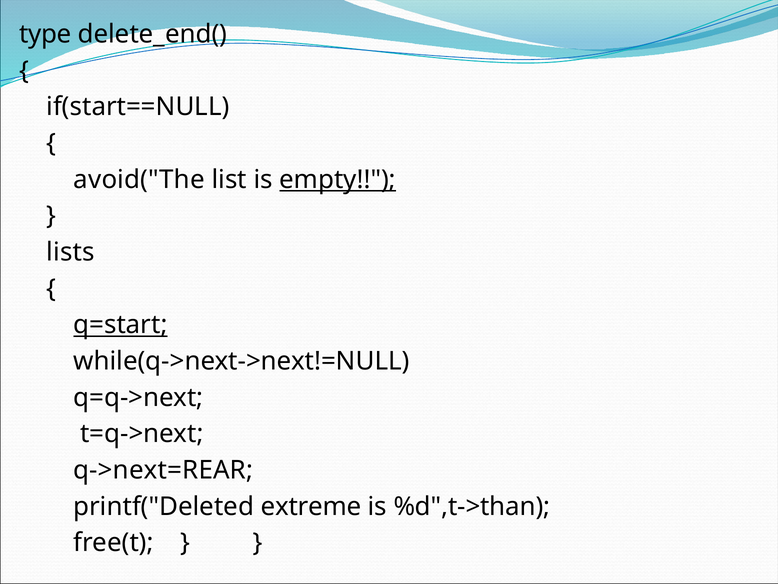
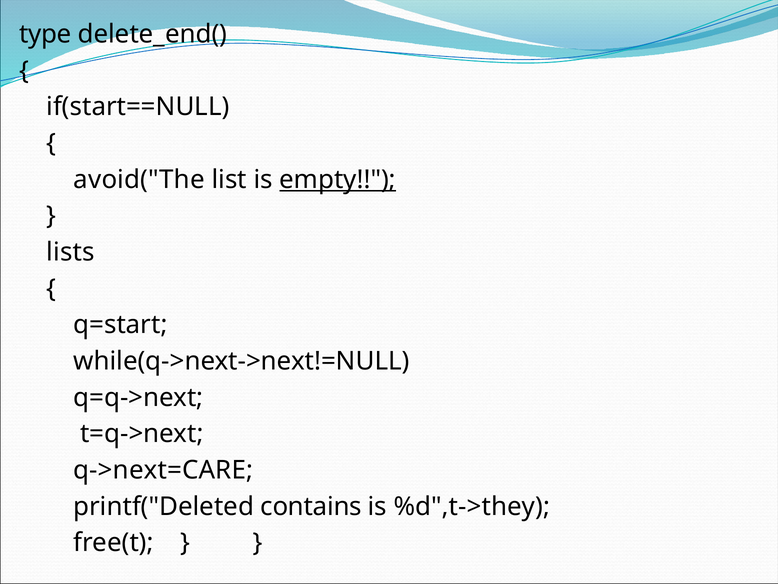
q=start underline: present -> none (120, 325)
q->next=REAR: q->next=REAR -> q->next=CARE (163, 470)
extreme: extreme -> contains (311, 506)
%d",t->than: %d",t->than -> %d",t->they (472, 506)
